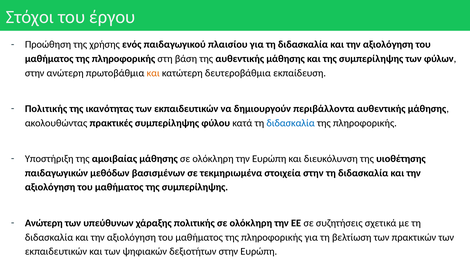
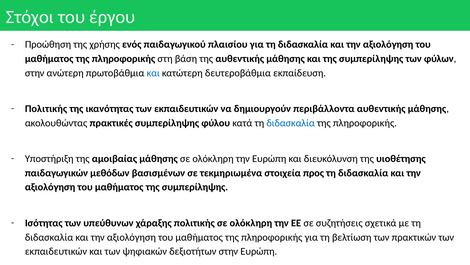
και colour: orange -> blue (153, 73)
στοιχεία στην: στην -> προς (314, 173)
Ανώτερη: Ανώτερη -> Ισότητας (44, 223)
